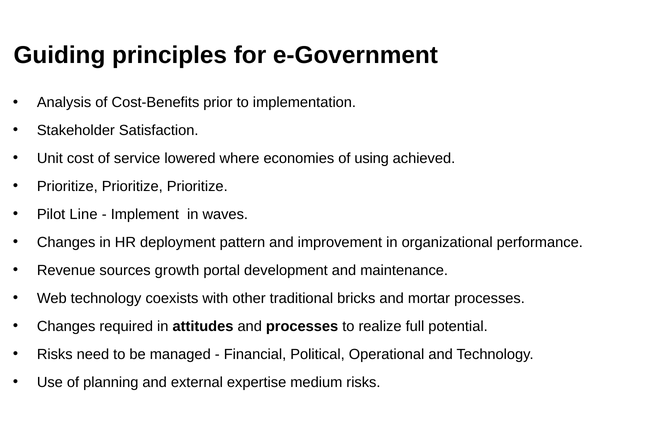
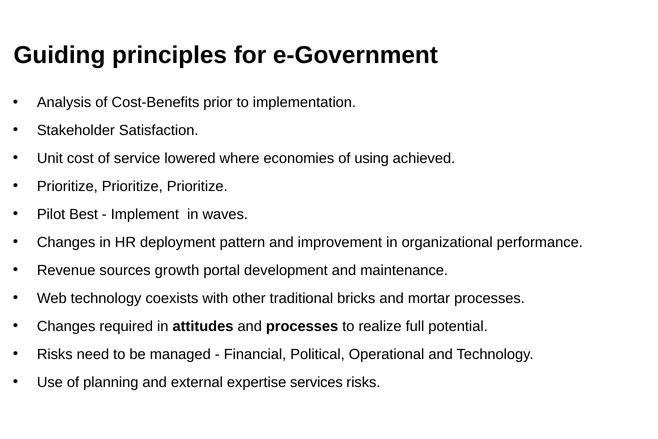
Line: Line -> Best (84, 214)
medium: medium -> services (316, 382)
